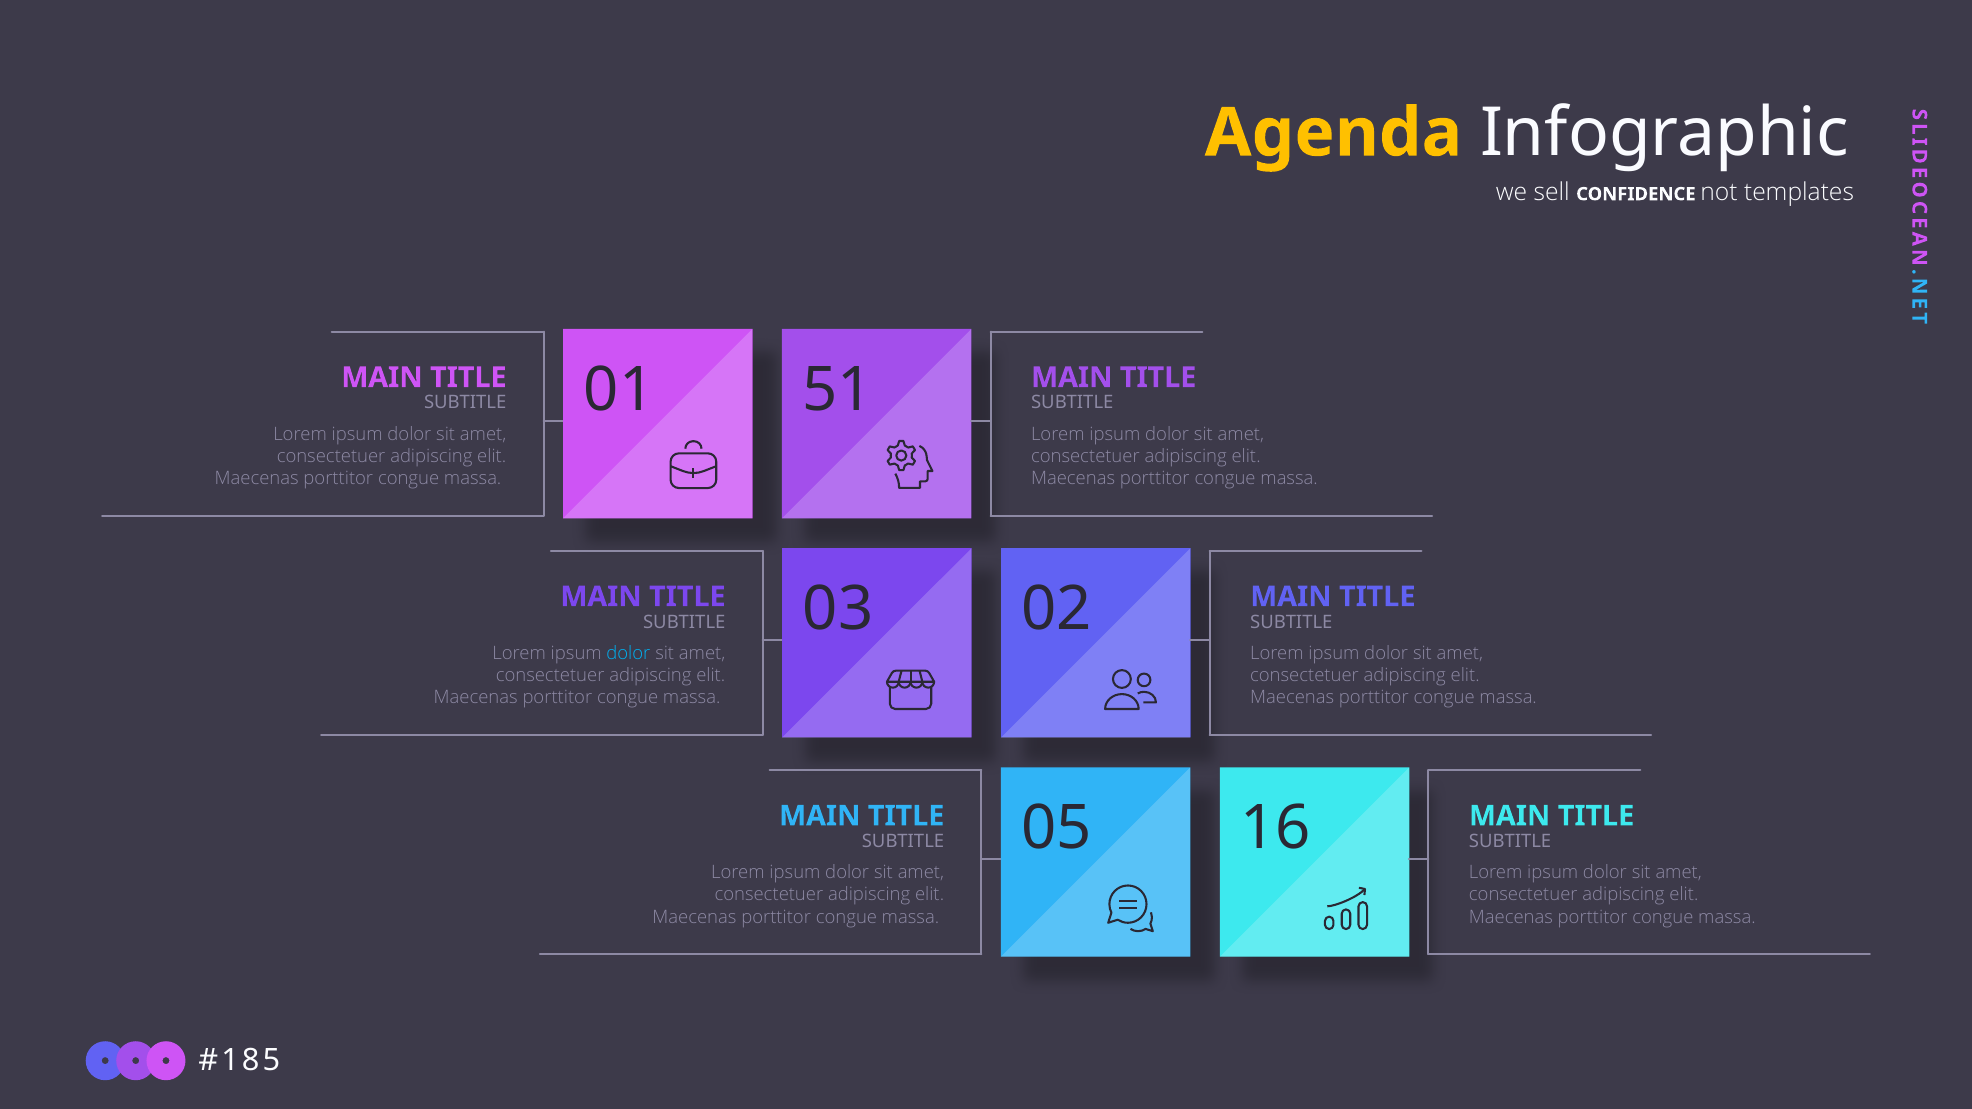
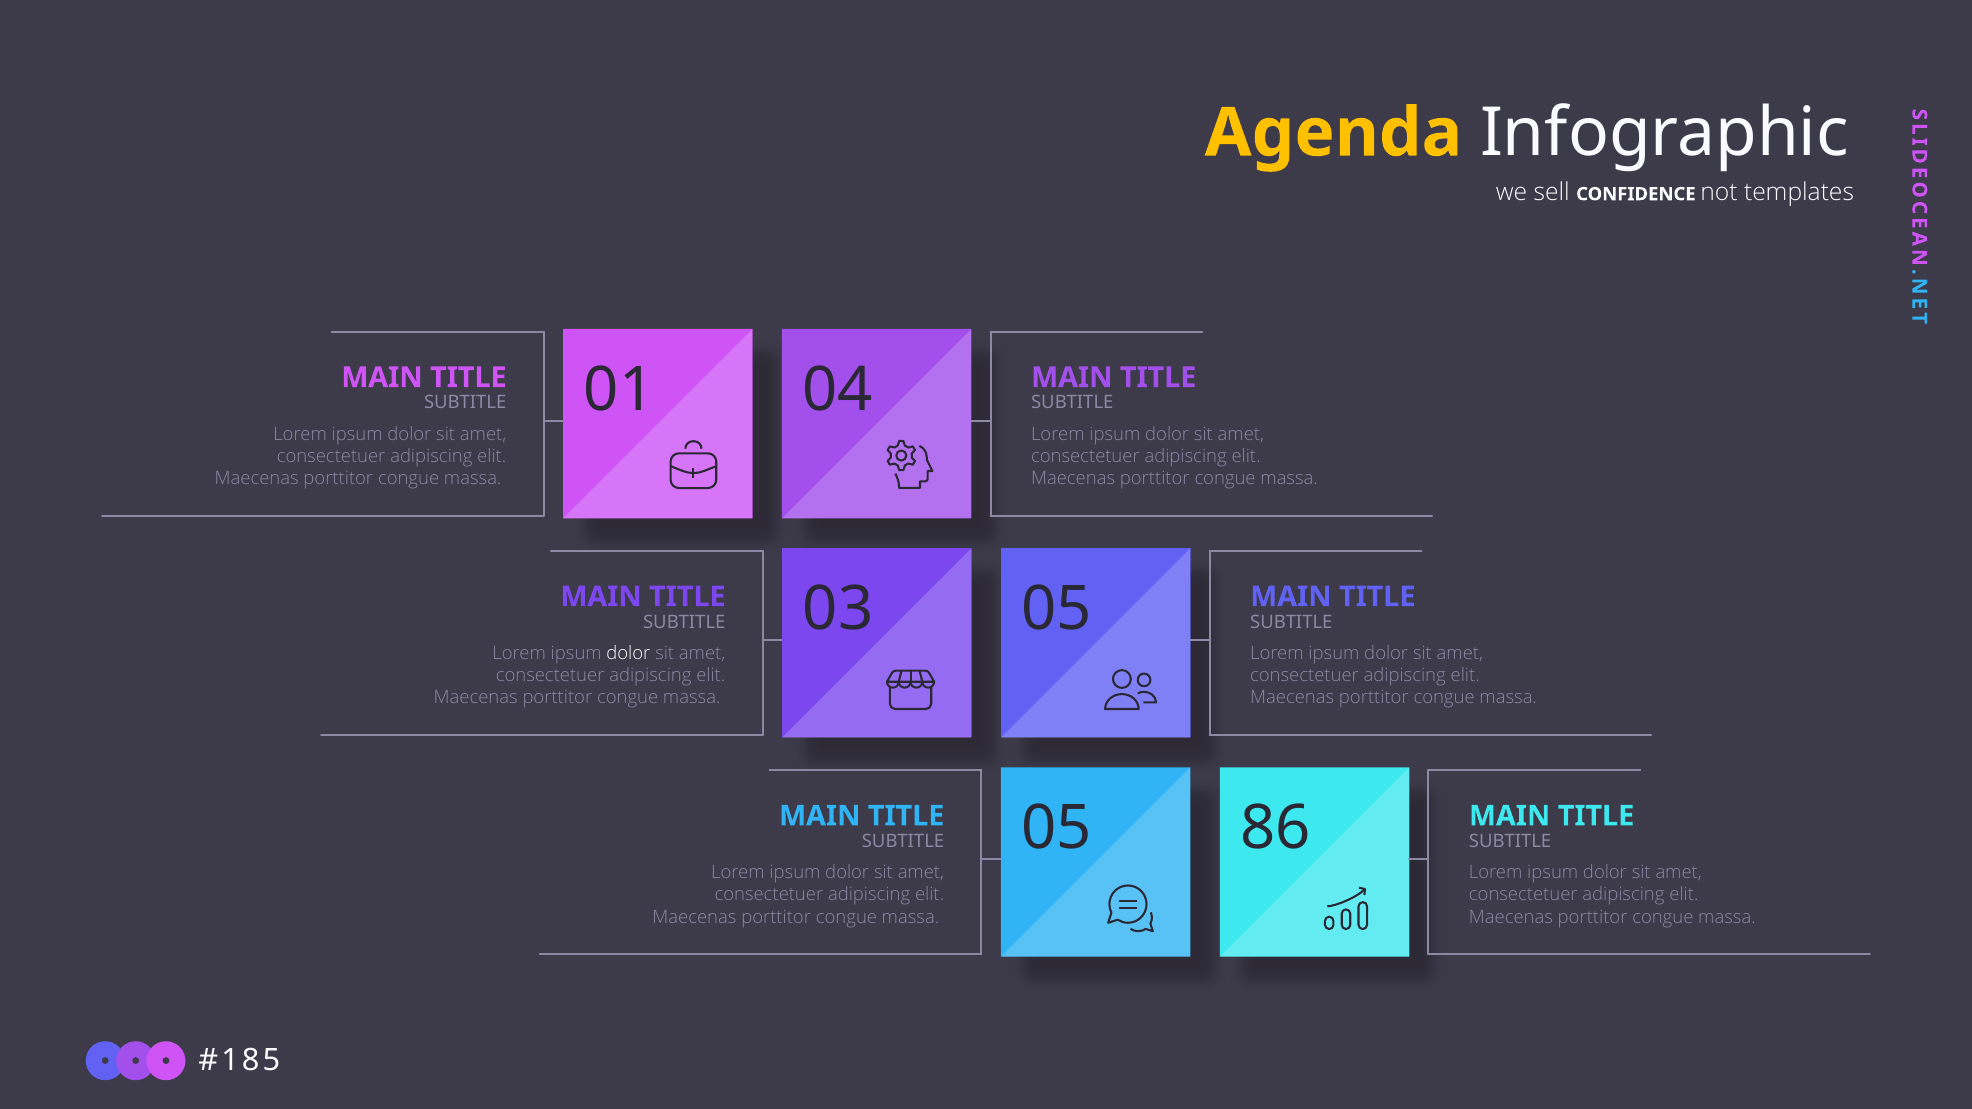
51: 51 -> 04 (838, 390)
03 02: 02 -> 05 (1057, 609)
dolor colour: light blue -> white (628, 653)
16: 16 -> 86 (1276, 828)
